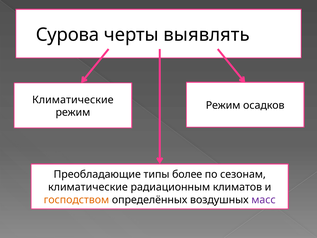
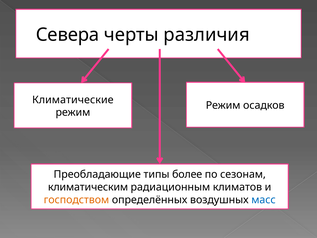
Сурова: Сурова -> Севера (68, 35)
выявлять: выявлять -> различия (207, 35)
климатические: климатические -> климатическим (88, 187)
масс colour: purple -> blue (263, 200)
